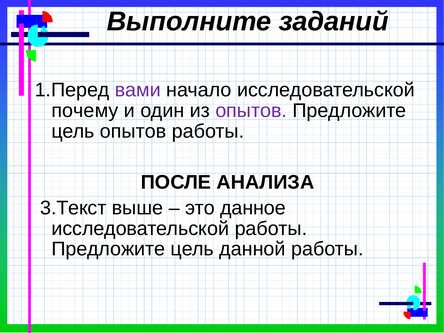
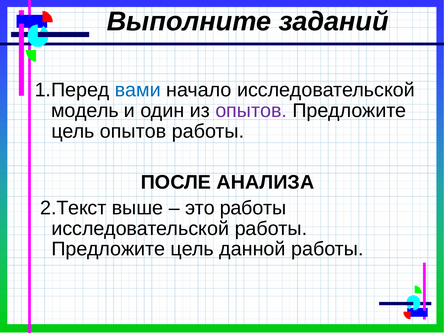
вами colour: purple -> blue (138, 90)
почему: почему -> модель (85, 111)
3.Текст: 3.Текст -> 2.Текст (73, 208)
это данное: данное -> работы (253, 208)
